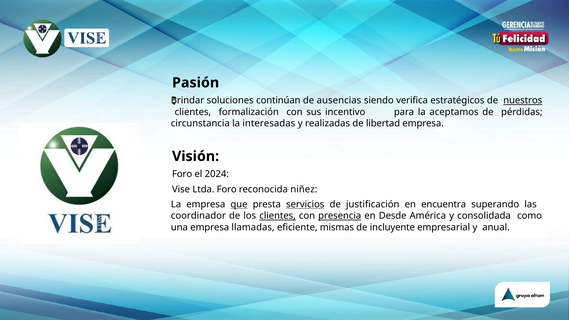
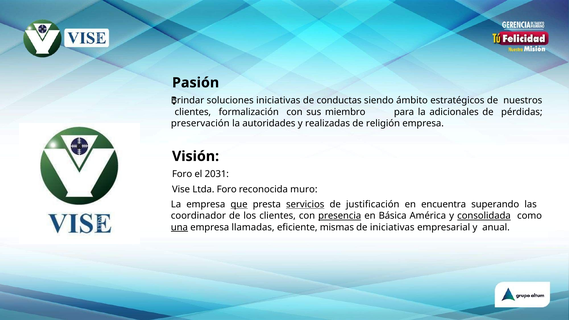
soluciones continúan: continúan -> iniciativas (278, 101)
ausencias: ausencias -> conductas (339, 101)
verifica: verifica -> ámbito (412, 101)
nuestros underline: present -> none (523, 101)
incentivo: incentivo -> miembro (345, 112)
aceptamos: aceptamos -> adicionales (454, 112)
circunstancia: circunstancia -> preservación (200, 123)
interesadas: interesadas -> autoridades (269, 123)
libertad: libertad -> religión (383, 123)
2024: 2024 -> 2031 (217, 174)
niñez: niñez -> muro (304, 189)
clientes underline: present -> none (278, 216)
Desde: Desde -> Básica (393, 216)
consolidada underline: none -> present (484, 216)
una underline: none -> present (179, 227)
de incluyente: incluyente -> iniciativas (392, 227)
